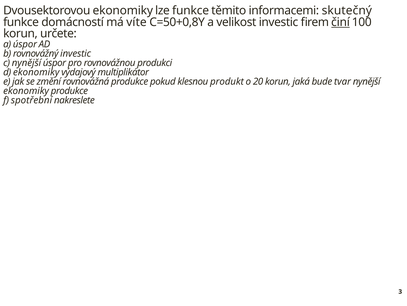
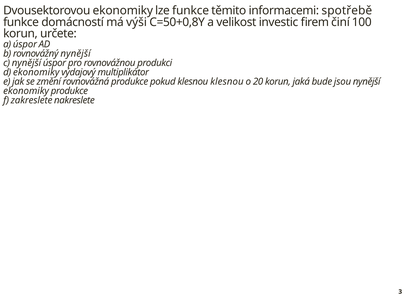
skutečný: skutečný -> spotřebě (347, 11)
víte: víte -> výši (137, 22)
činí underline: present -> none (340, 22)
rovnovážný investic: investic -> nynější (76, 53)
klesnou produkt: produkt -> klesnou (227, 82)
tvar: tvar -> jsou (343, 82)
spotřební: spotřební -> zakreslete (32, 100)
